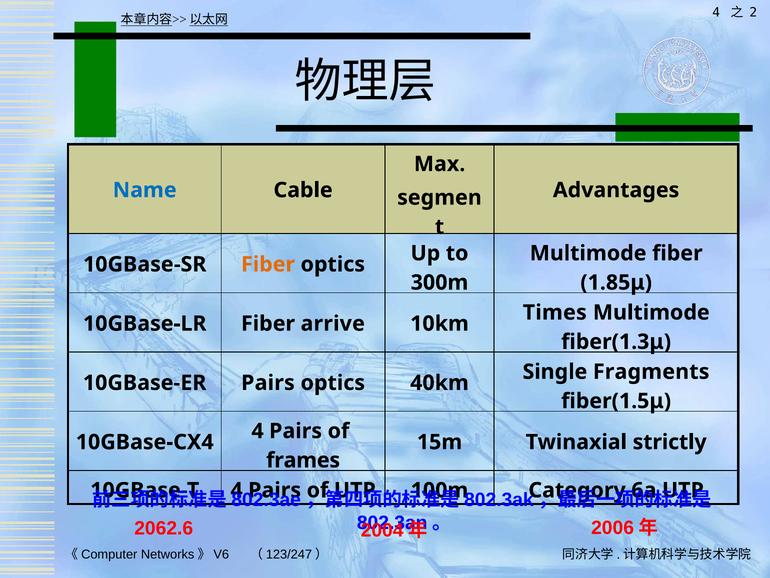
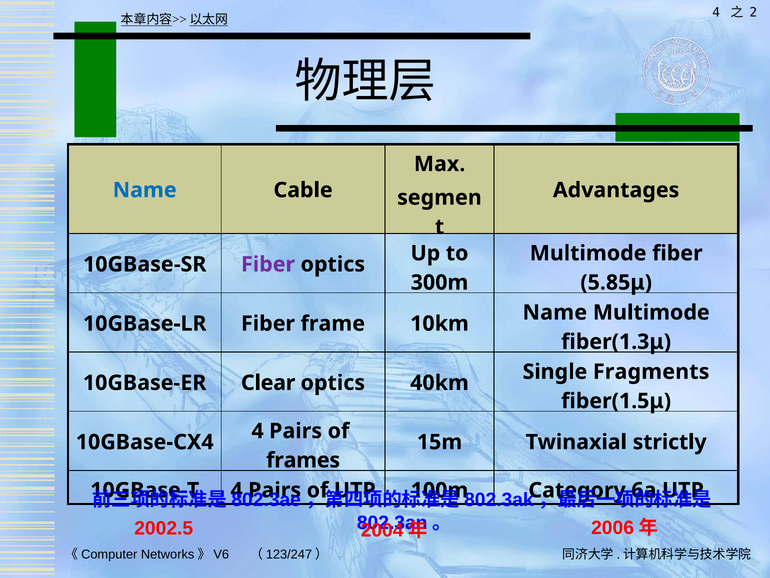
Fiber colour: orange -> purple (268, 264)
1.85μ: 1.85μ -> 5.85μ (616, 282)
Times: Times -> Name (555, 312)
arrive: arrive -> frame (333, 323)
10GBase-ER Pairs: Pairs -> Clear (268, 383)
2062.6: 2062.6 -> 2002.5 (164, 528)
